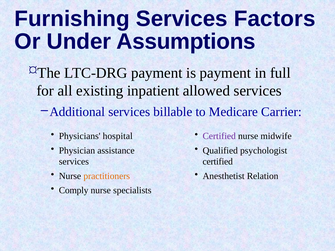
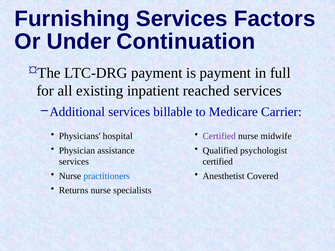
Assumptions: Assumptions -> Continuation (186, 42)
allowed: allowed -> reached (206, 91)
practitioners colour: orange -> blue (107, 176)
Relation: Relation -> Covered (263, 176)
Comply: Comply -> Returns (74, 190)
